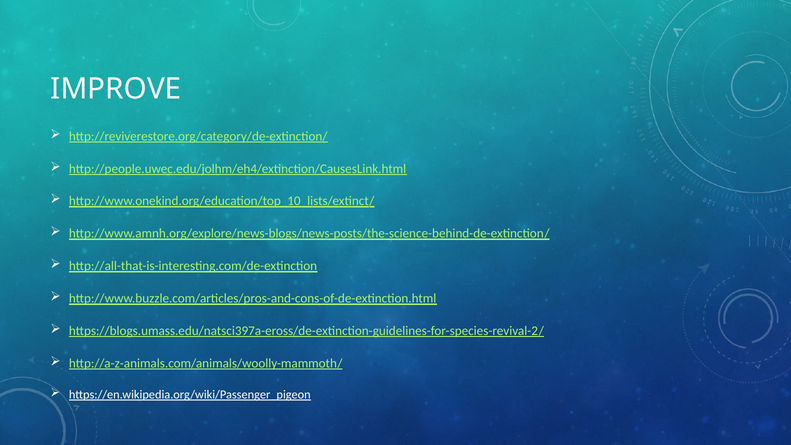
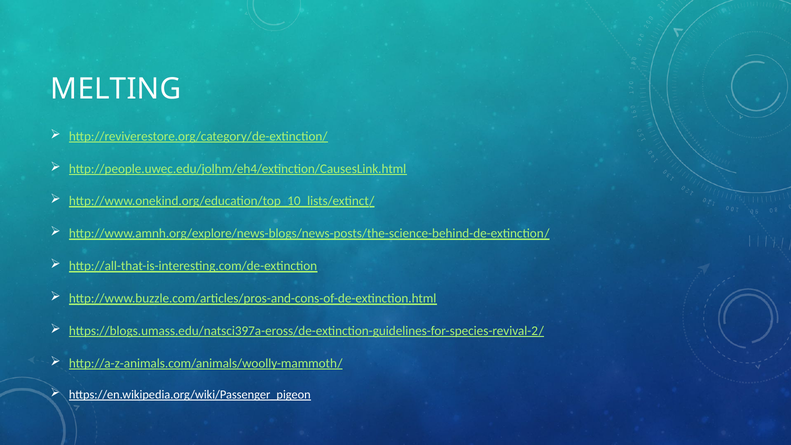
IMPROVE: IMPROVE -> MELTING (116, 89)
